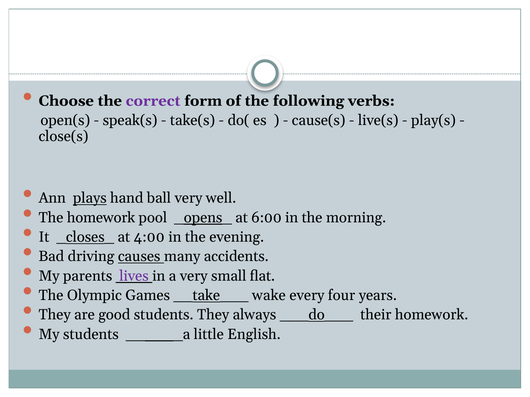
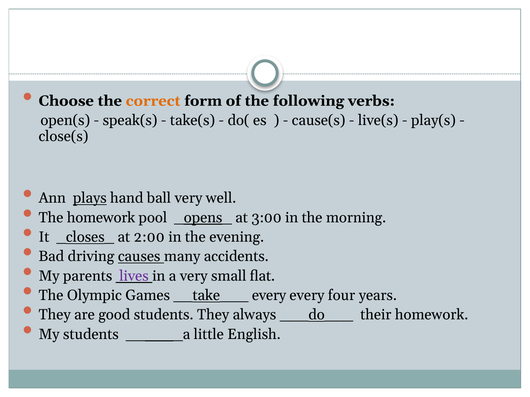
correct colour: purple -> orange (153, 101)
6:00: 6:00 -> 3:00 (267, 218)
4:00: 4:00 -> 2:00 (149, 237)
__take___ wake: wake -> every (269, 296)
